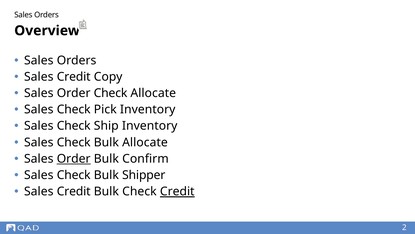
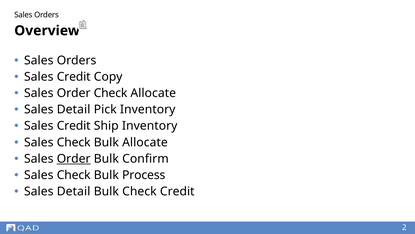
Check: Check -> Detail (74, 109)
Check: Check -> Credit (74, 126)
Shipper: Shipper -> Process (144, 175)
Credit: Credit -> Detail (74, 191)
Credit underline: present -> none (177, 191)
